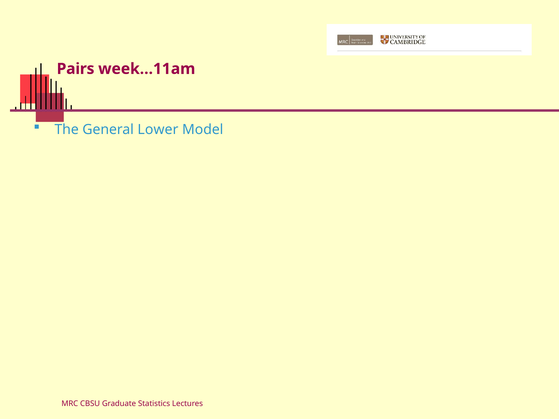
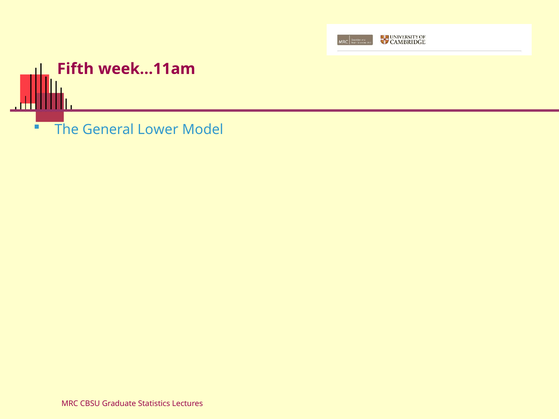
Pairs: Pairs -> Fifth (75, 69)
